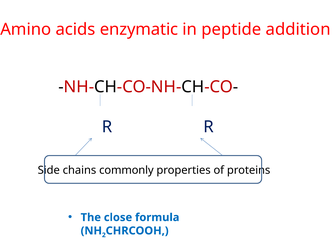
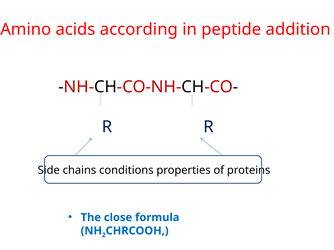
enzymatic: enzymatic -> according (139, 30)
commonly: commonly -> conditions (126, 171)
